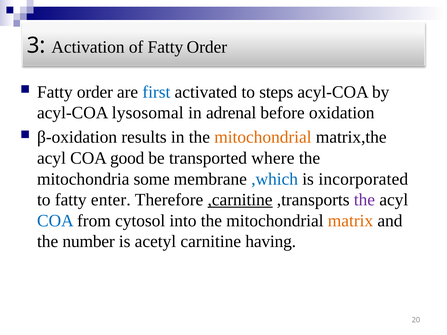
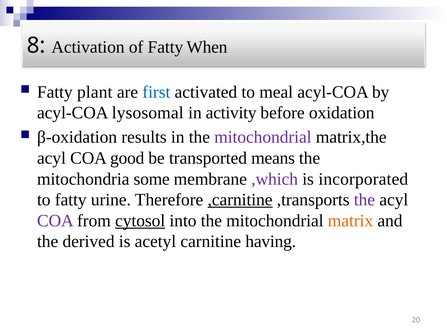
3: 3 -> 8 (36, 45)
of Fatty Order: Order -> When (207, 47)
order: order -> plant (95, 92)
steps: steps -> meal (276, 92)
adrenal: adrenal -> activity (231, 113)
mitochondrial colour: orange -> purple (263, 137)
where: where -> means (273, 158)
,which colour: blue -> purple (275, 179)
enter: enter -> urine (111, 200)
COA colour: blue -> purple (55, 221)
cytosol underline: none -> present (140, 221)
number: number -> derived (89, 242)
